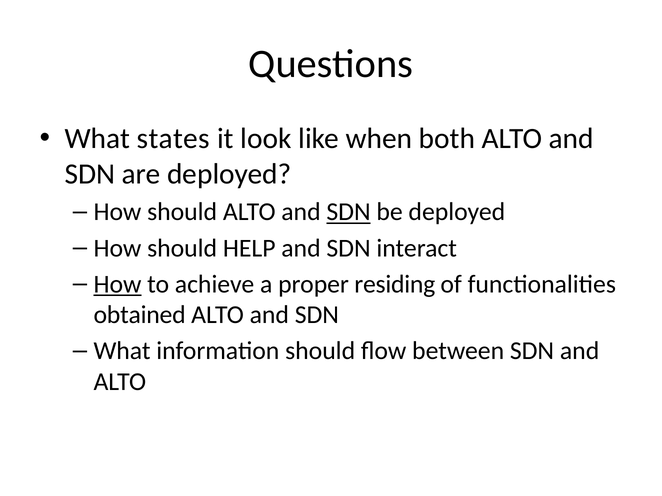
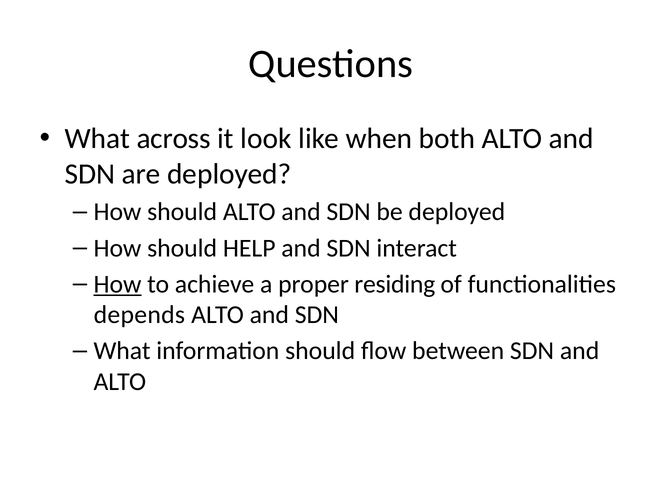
states: states -> across (174, 139)
SDN underline: present -> none (349, 212)
obtained: obtained -> depends (139, 315)
